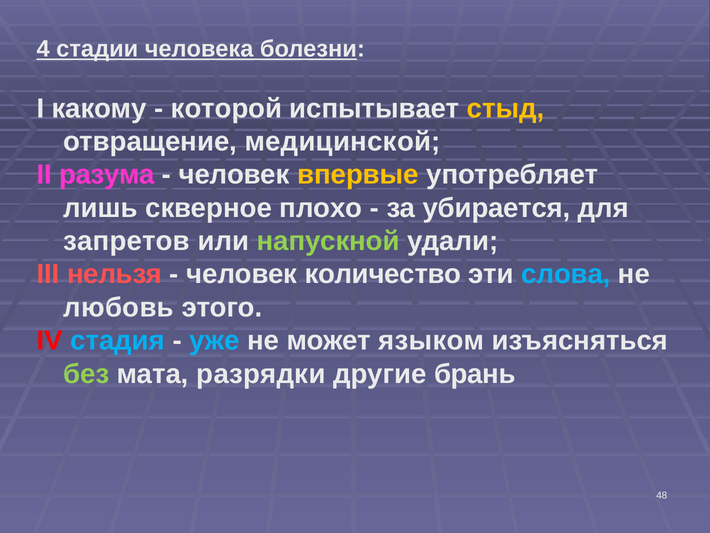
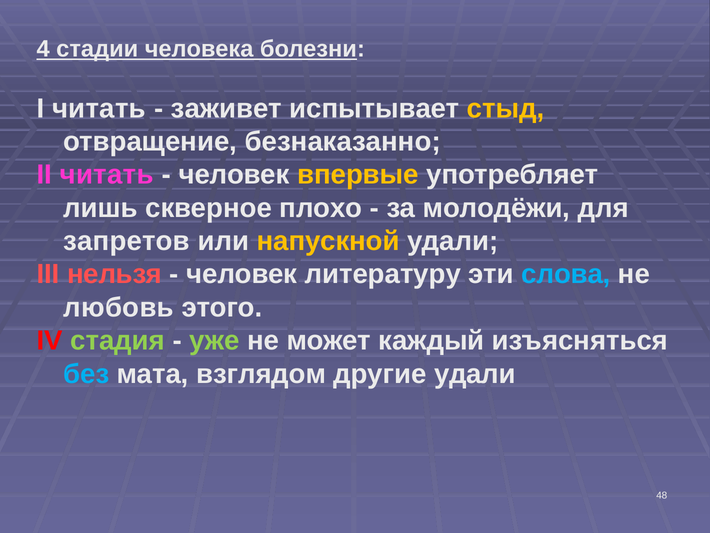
I какому: какому -> читать (99, 108)
которой: которой -> заживет (226, 108)
медицинской: медицинской -> безнаказанно (343, 141)
II разума: разума -> читать (107, 175)
убирается: убирается -> молодёжи (497, 208)
напускной colour: light green -> yellow (328, 241)
количество: количество -> литературу (383, 274)
стадия colour: light blue -> light green (118, 340)
уже colour: light blue -> light green (214, 340)
языком: языком -> каждый (431, 340)
без colour: light green -> light blue (86, 374)
разрядки: разрядки -> взглядом (261, 374)
другие брань: брань -> удали (475, 374)
